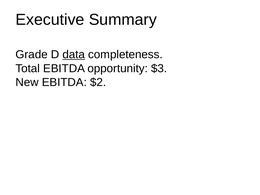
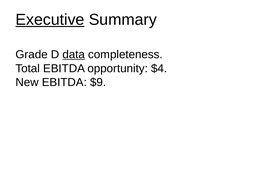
Executive underline: none -> present (50, 20)
$3: $3 -> $4 (159, 68)
$2: $2 -> $9 (98, 82)
